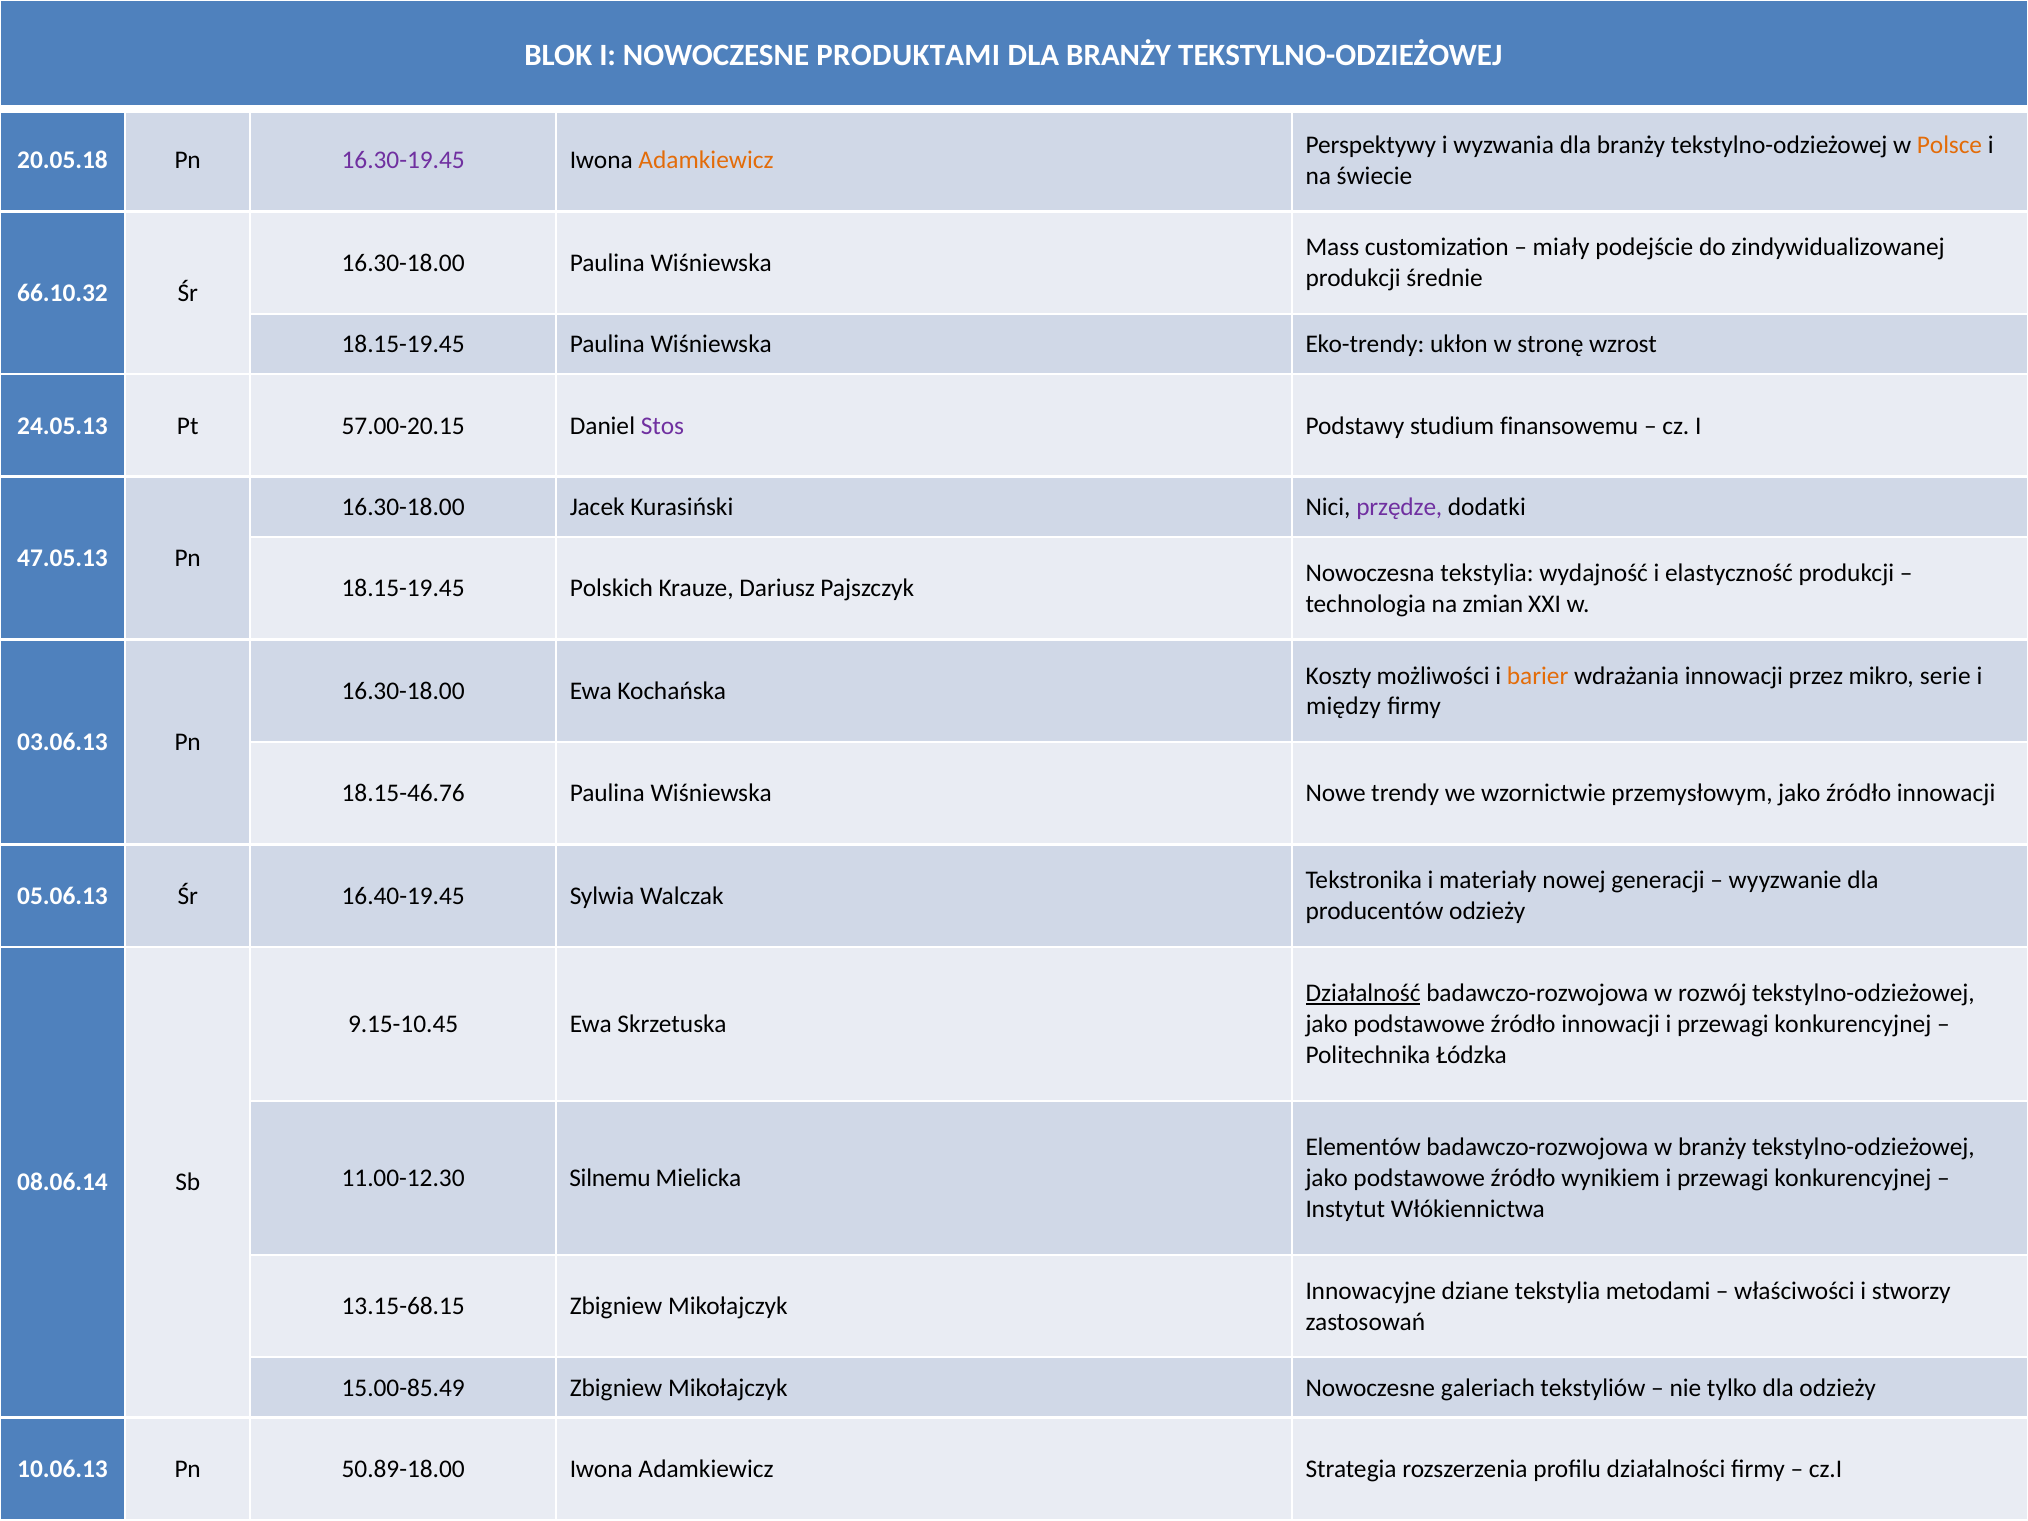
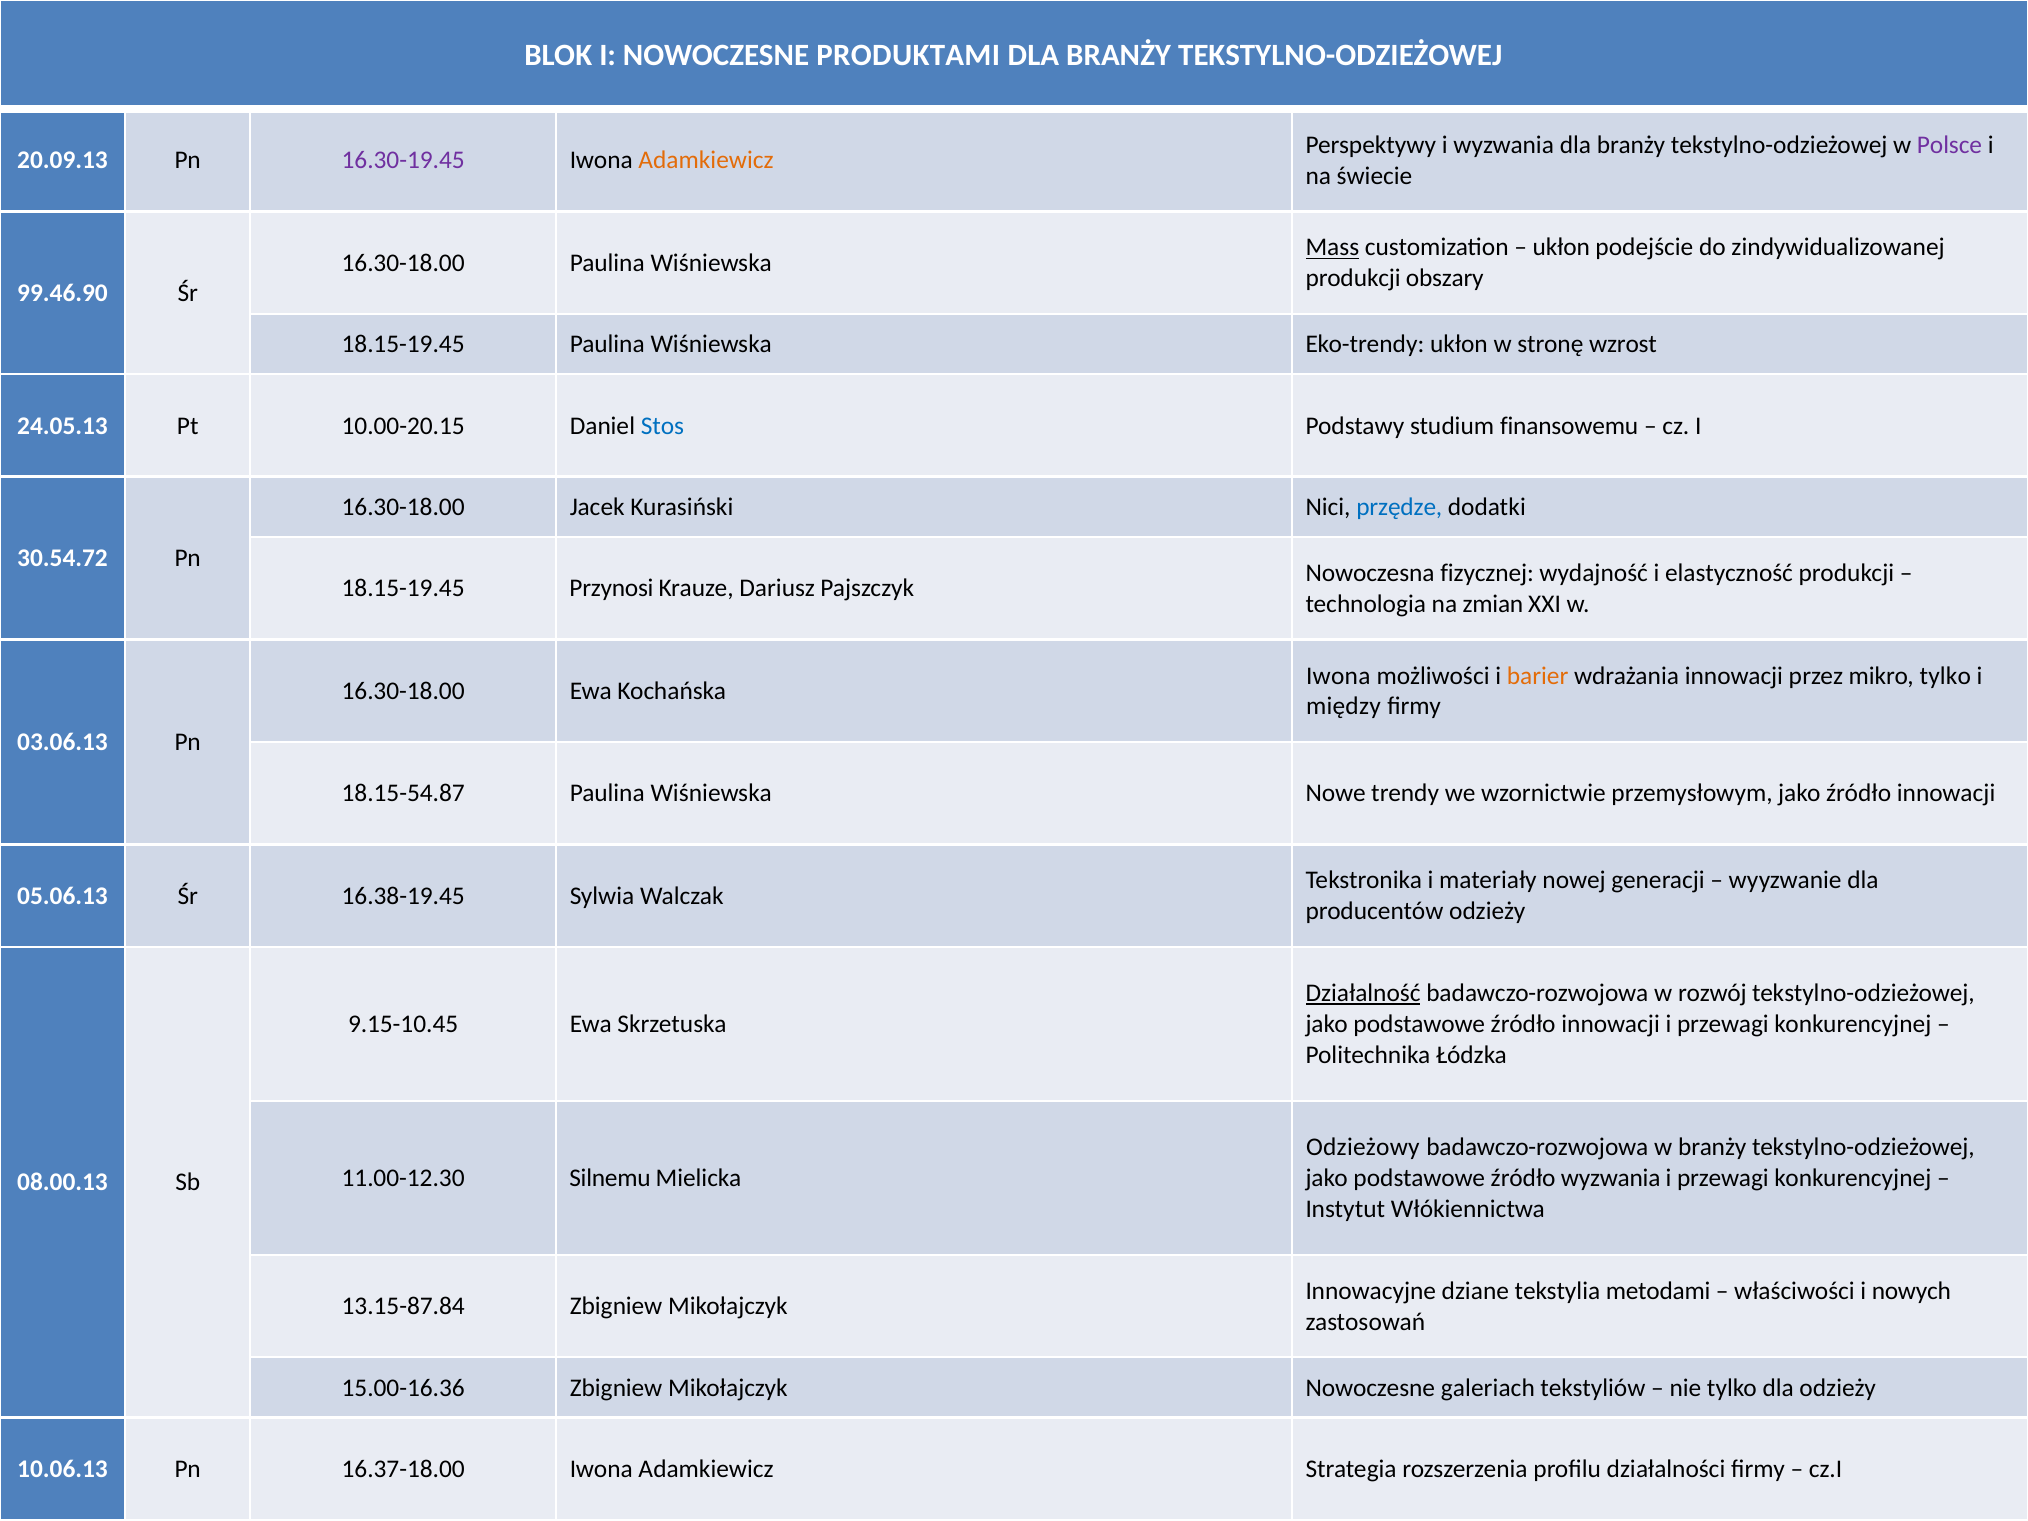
Polsce colour: orange -> purple (1950, 145)
20.05.18: 20.05.18 -> 20.09.13 (63, 160)
Mass underline: none -> present (1332, 247)
miały: miały -> ukłon (1561, 247)
średnie: średnie -> obszary (1445, 278)
66.10.32: 66.10.32 -> 99.46.90 (63, 293)
57.00-20.15: 57.00-20.15 -> 10.00-20.15 (403, 426)
Stos colour: purple -> blue (662, 426)
przędze colour: purple -> blue (1399, 507)
47.05.13: 47.05.13 -> 30.54.72 (63, 558)
Nowoczesna tekstylia: tekstylia -> fizycznej (1487, 573)
Polskich: Polskich -> Przynosi (611, 589)
Koszty: Koszty -> Iwona (1338, 676)
mikro serie: serie -> tylko (1945, 676)
18.15-46.76: 18.15-46.76 -> 18.15-54.87 (403, 793)
16.40-19.45: 16.40-19.45 -> 16.38-19.45 (403, 896)
Elementów: Elementów -> Odzieżowy (1363, 1147)
źródło wynikiem: wynikiem -> wyzwania (1611, 1178)
08.06.14: 08.06.14 -> 08.00.13 (63, 1183)
stworzy: stworzy -> nowych (1911, 1291)
13.15-68.15: 13.15-68.15 -> 13.15-87.84 (403, 1306)
15.00-85.49: 15.00-85.49 -> 15.00-16.36 (403, 1388)
50.89-18.00: 50.89-18.00 -> 16.37-18.00 (403, 1469)
